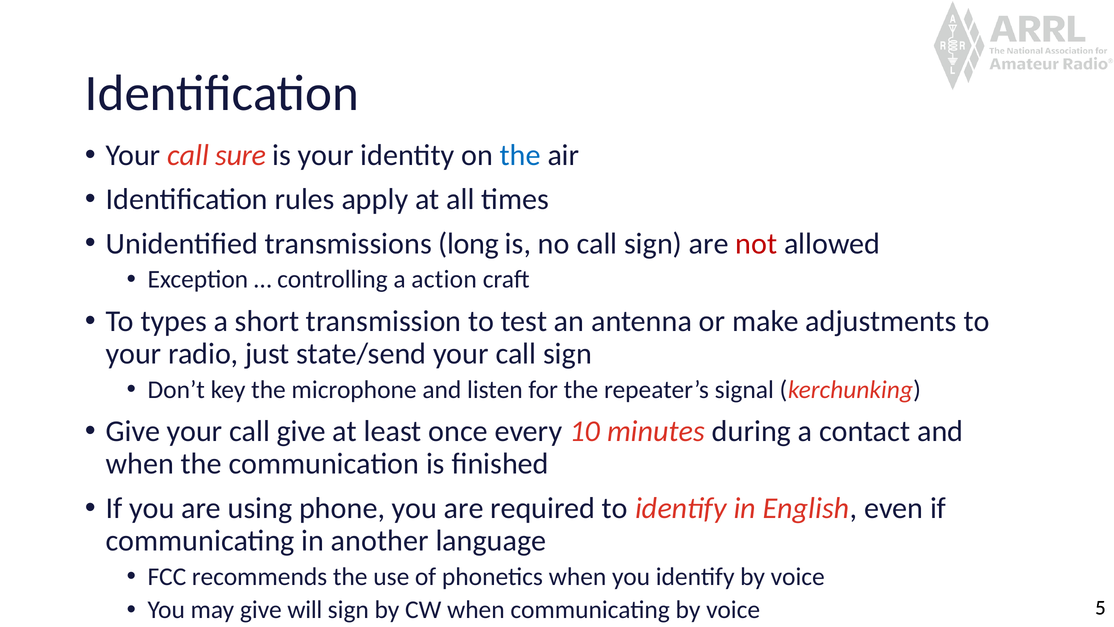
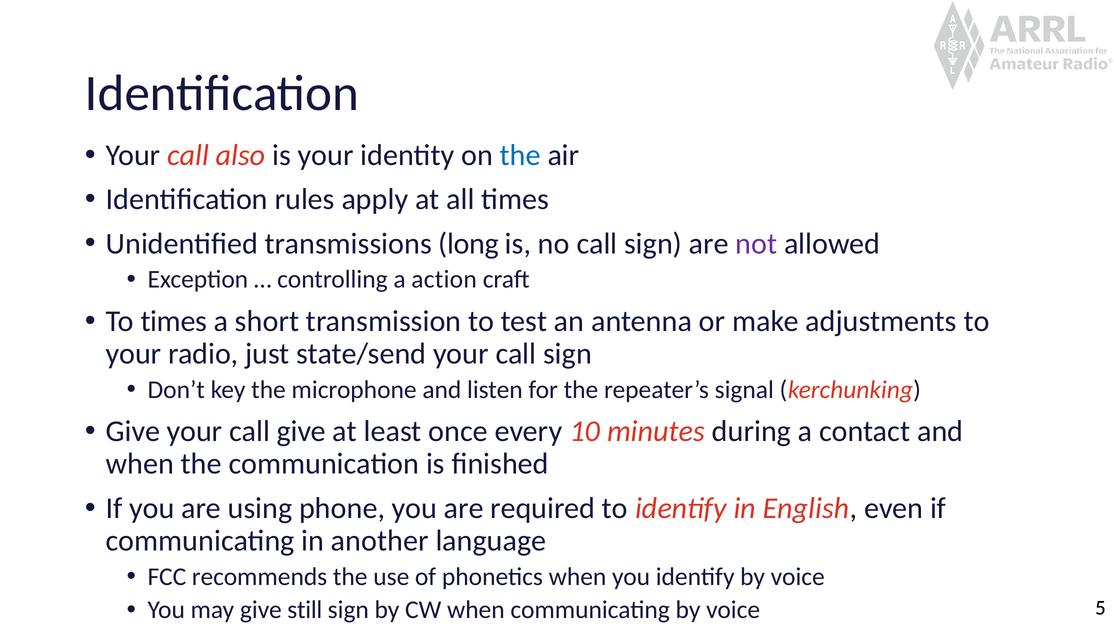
sure: sure -> also (241, 155)
not colour: red -> purple (756, 243)
To types: types -> times (174, 321)
will: will -> still (305, 610)
